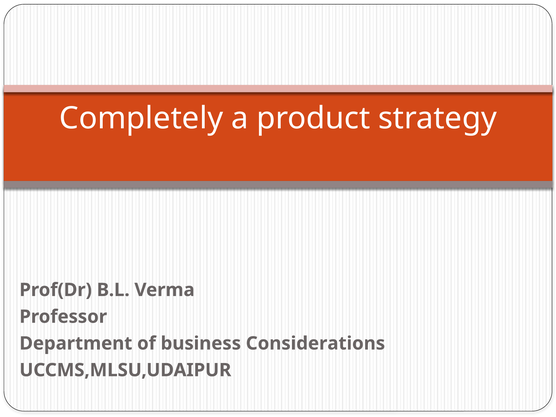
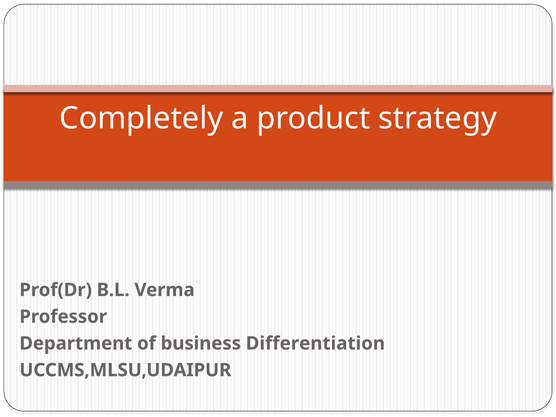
Considerations: Considerations -> Differentiation (315, 343)
